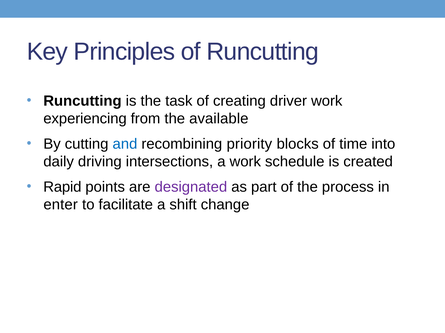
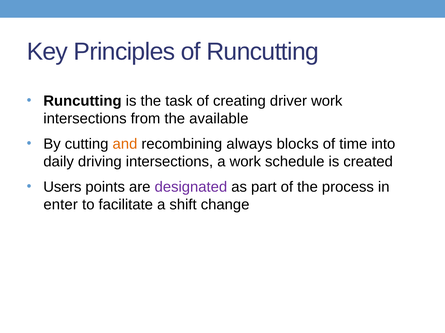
experiencing: experiencing -> intersections (85, 119)
and colour: blue -> orange (125, 144)
priority: priority -> always (249, 144)
Rapid: Rapid -> Users (62, 187)
